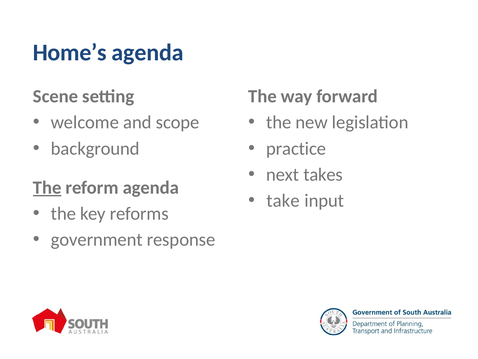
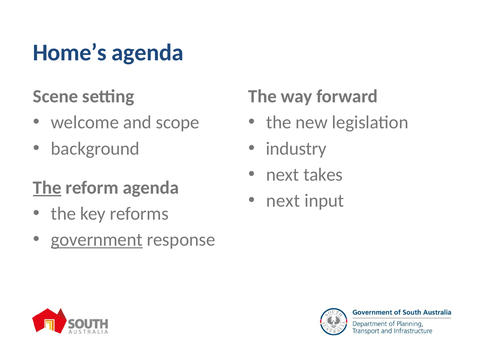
practice: practice -> industry (296, 148)
take: take -> next (283, 200)
government underline: none -> present (97, 240)
